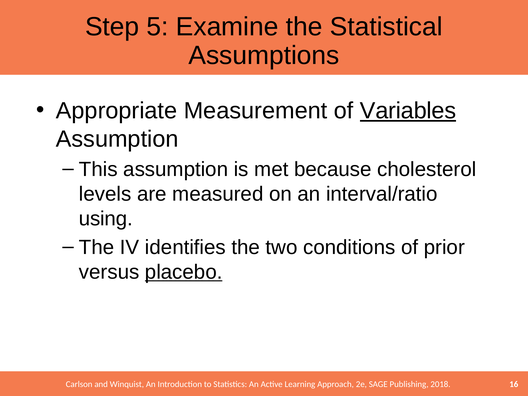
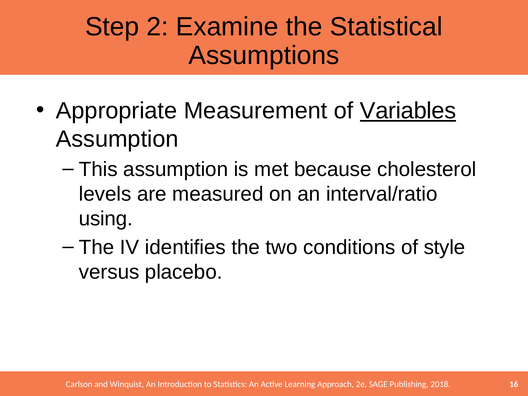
5: 5 -> 2 (158, 27)
prior: prior -> style (444, 247)
placebo underline: present -> none (184, 272)
